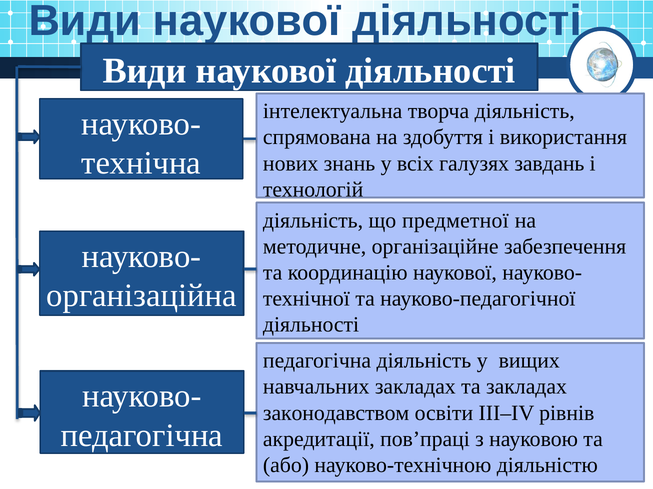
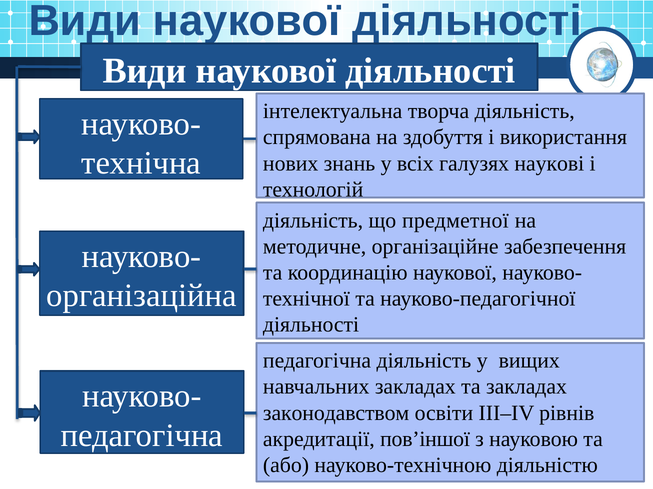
завдань: завдань -> наукові (549, 164)
пов’праці: пов’праці -> пов’іншої (425, 440)
